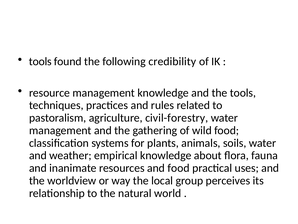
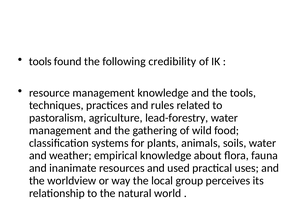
civil-forestry: civil-forestry -> lead-forestry (177, 118)
and food: food -> used (179, 168)
